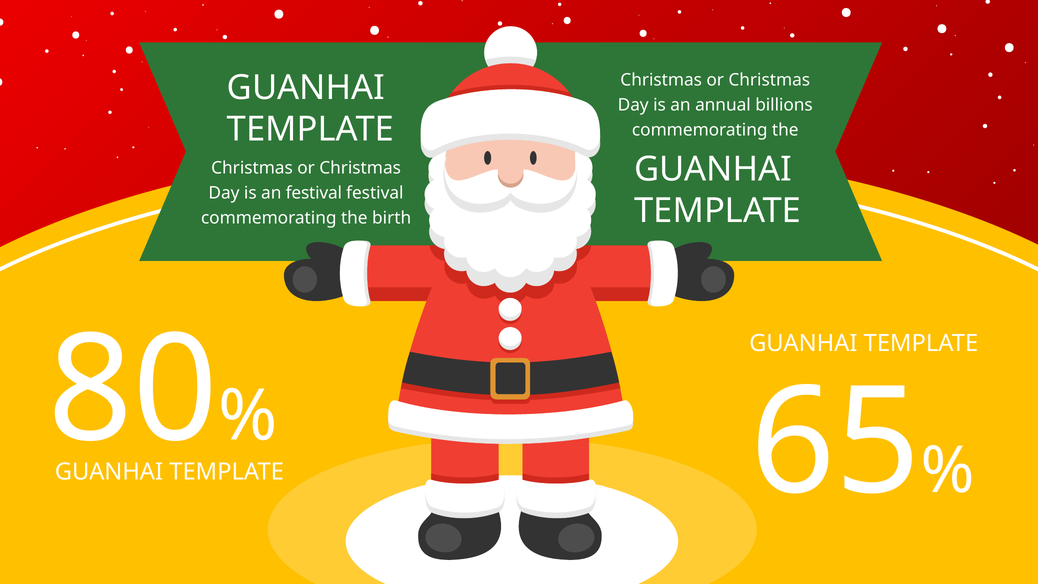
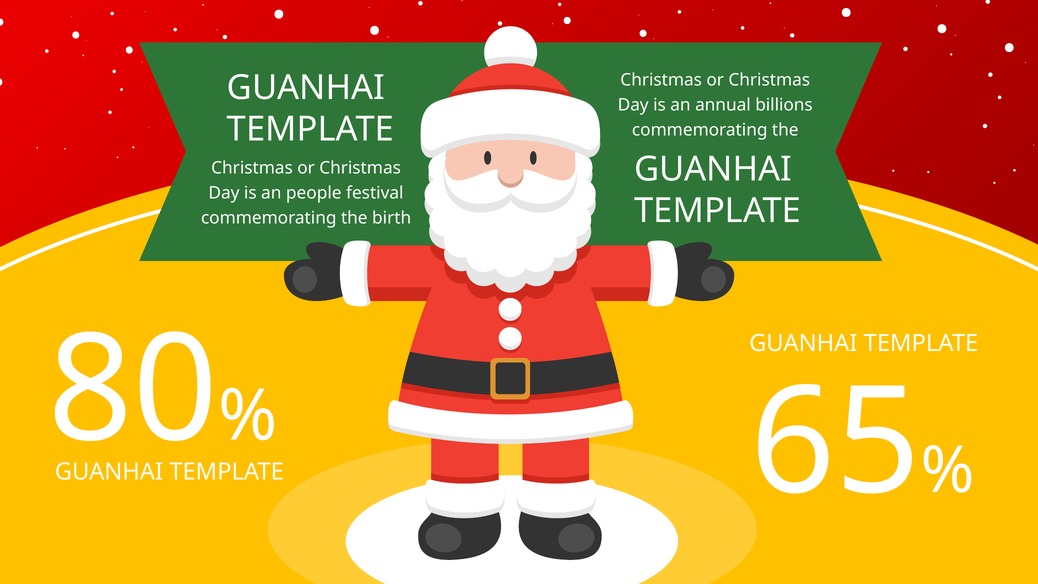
an festival: festival -> people (314, 193)
